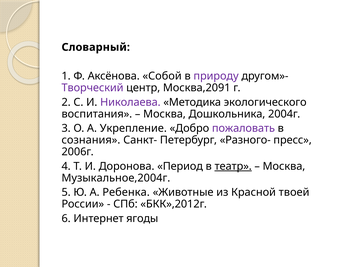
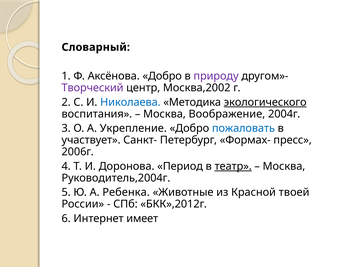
Аксёнова Собой: Собой -> Добро (162, 76)
Москва,2091: Москва,2091 -> Москва,2002 (197, 88)
Николаева colour: purple -> blue (130, 102)
экологического underline: none -> present (265, 102)
Дошкольника: Дошкольника -> Воображение (227, 114)
пожаловать colour: purple -> blue (243, 129)
сознания: сознания -> участвует (91, 140)
Разного-: Разного- -> Формах- (245, 140)
Музыкальное,2004г: Музыкальное,2004г -> Руководитель,2004г (116, 178)
ягоды: ягоды -> имеет (142, 219)
